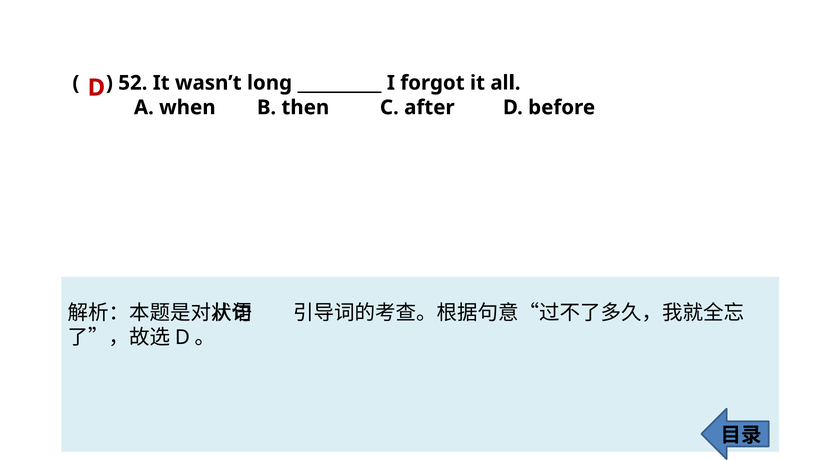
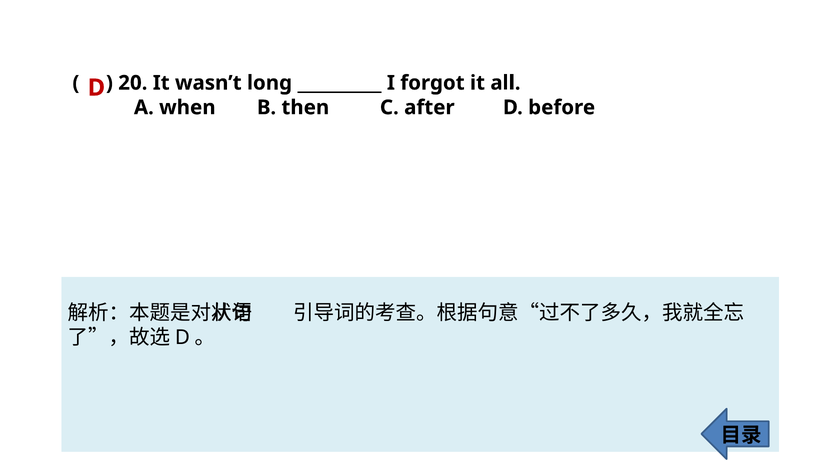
52: 52 -> 20 (133, 83)
